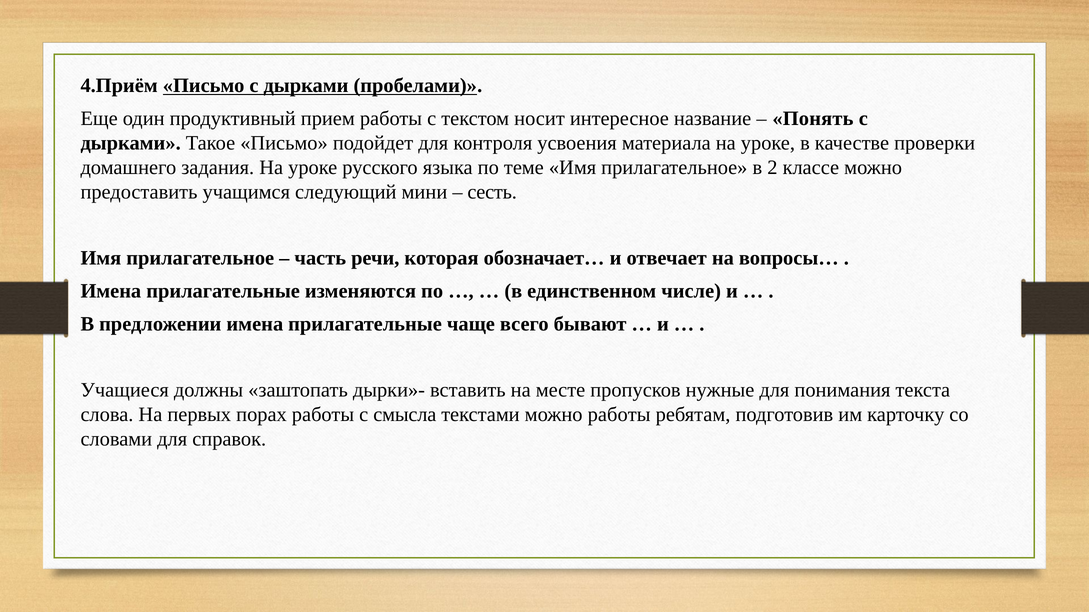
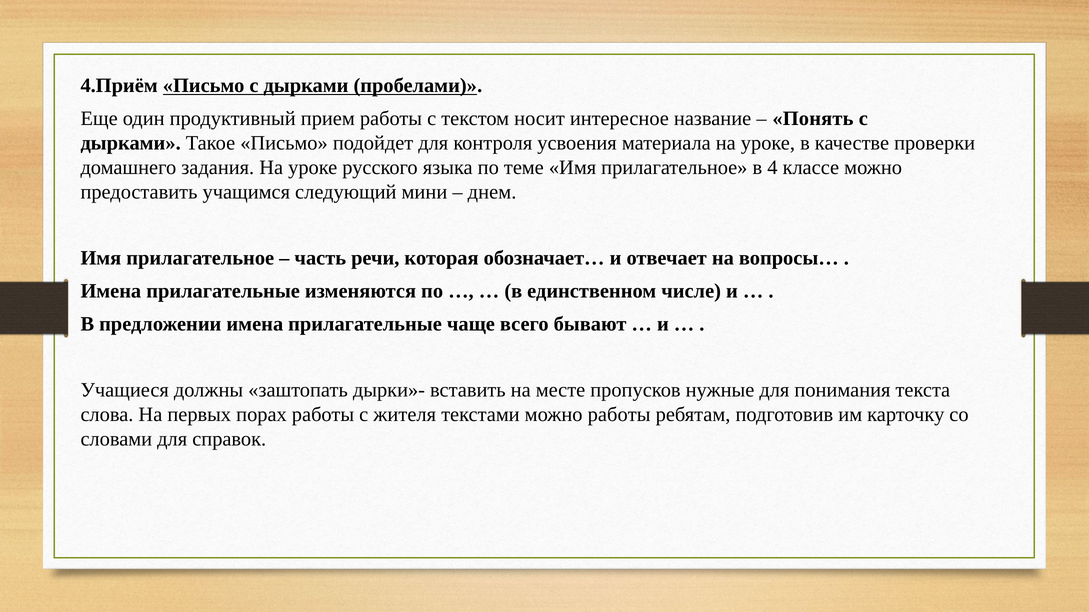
2: 2 -> 4 (772, 168)
сесть: сесть -> днем (492, 192)
смысла: смысла -> жителя (405, 415)
